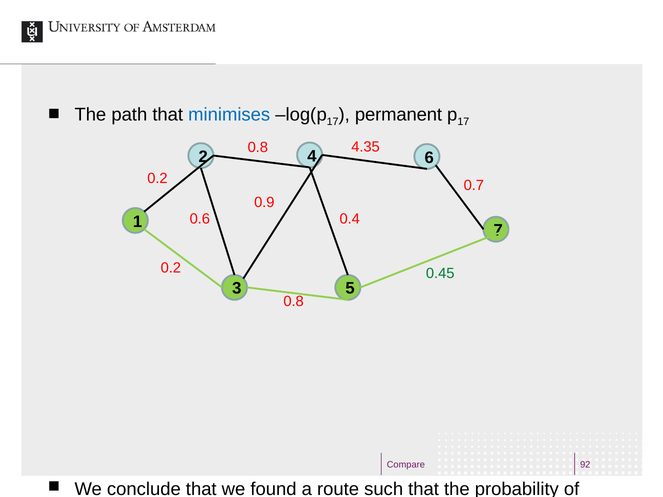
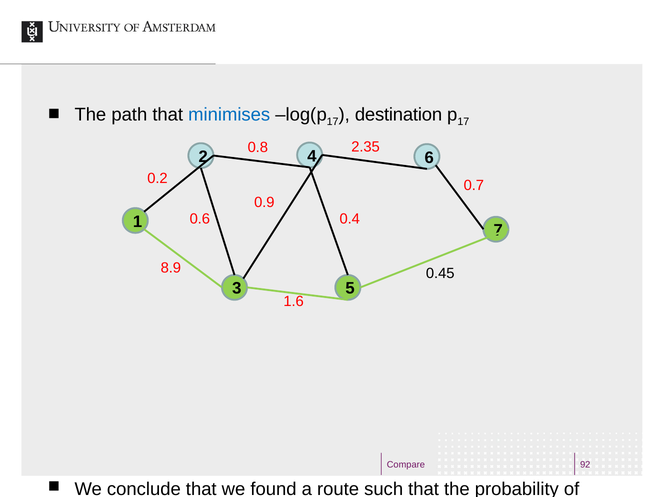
permanent: permanent -> destination (399, 115)
4.35: 4.35 -> 2.35 (366, 147)
0.2: 0.2 -> 8.9 (171, 268)
0.45 colour: green -> black (440, 273)
0.8: 0.8 -> 1.6 (294, 302)
